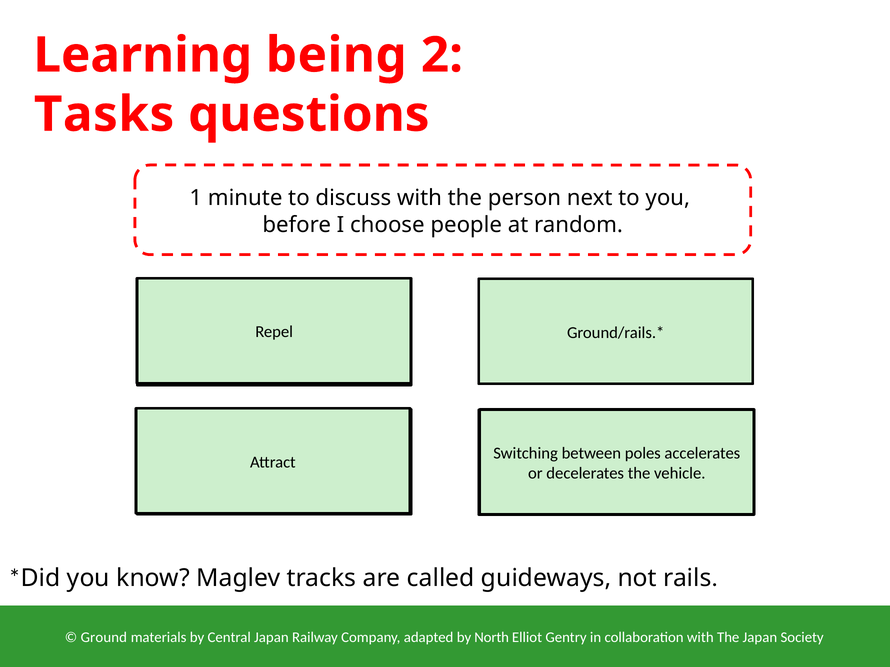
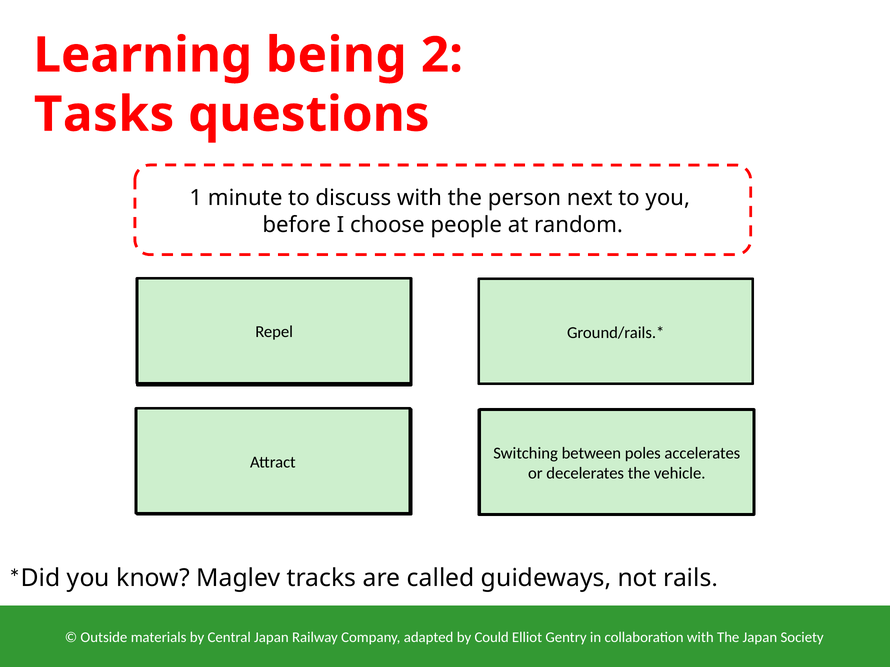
Ground: Ground -> Outside (104, 638)
North: North -> Could (492, 638)
